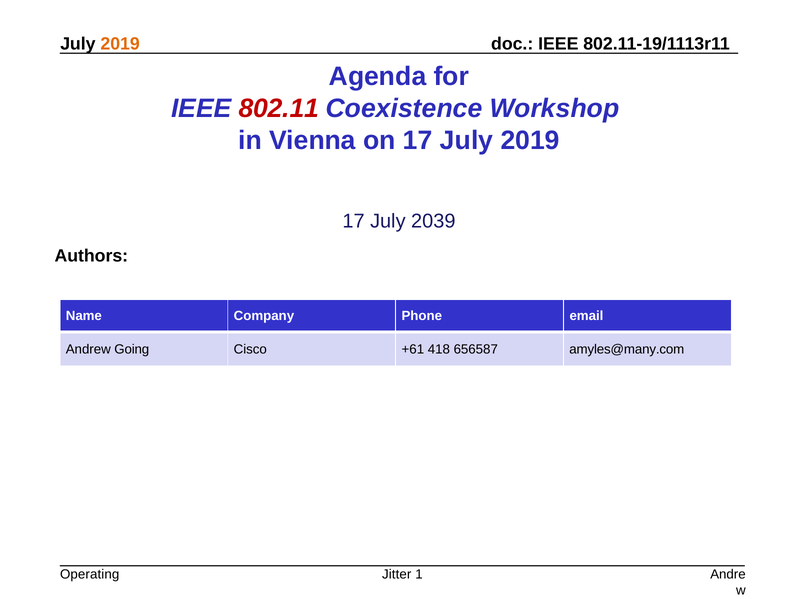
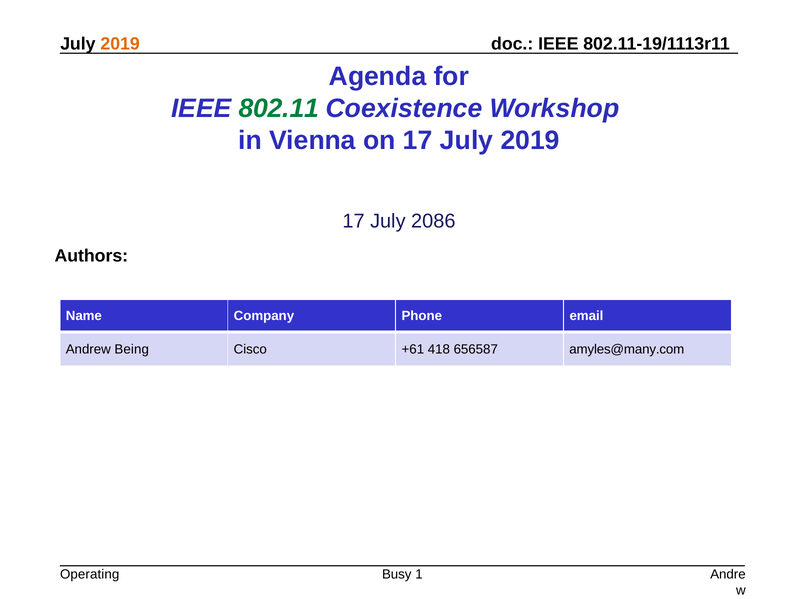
802.11 colour: red -> green (279, 108)
2039: 2039 -> 2086 (433, 221)
Going: Going -> Being (132, 349)
Jitter: Jitter -> Busy (397, 574)
